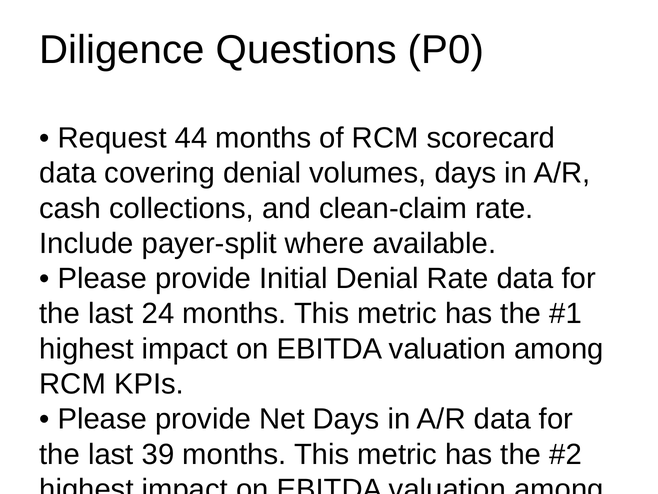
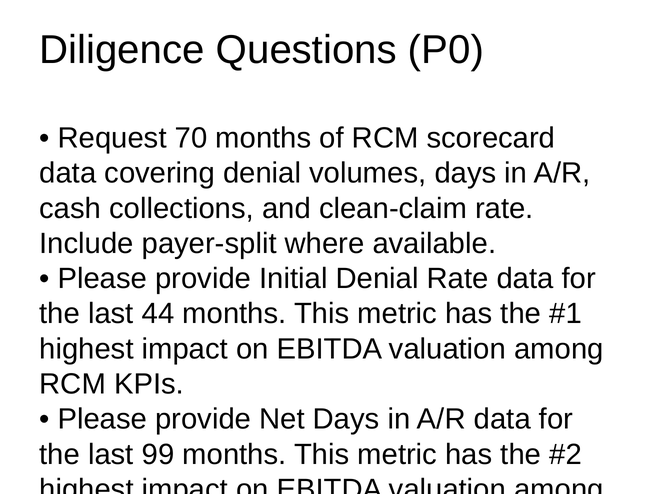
44: 44 -> 70 (191, 138)
24: 24 -> 44 (158, 313)
39: 39 -> 99 (158, 454)
